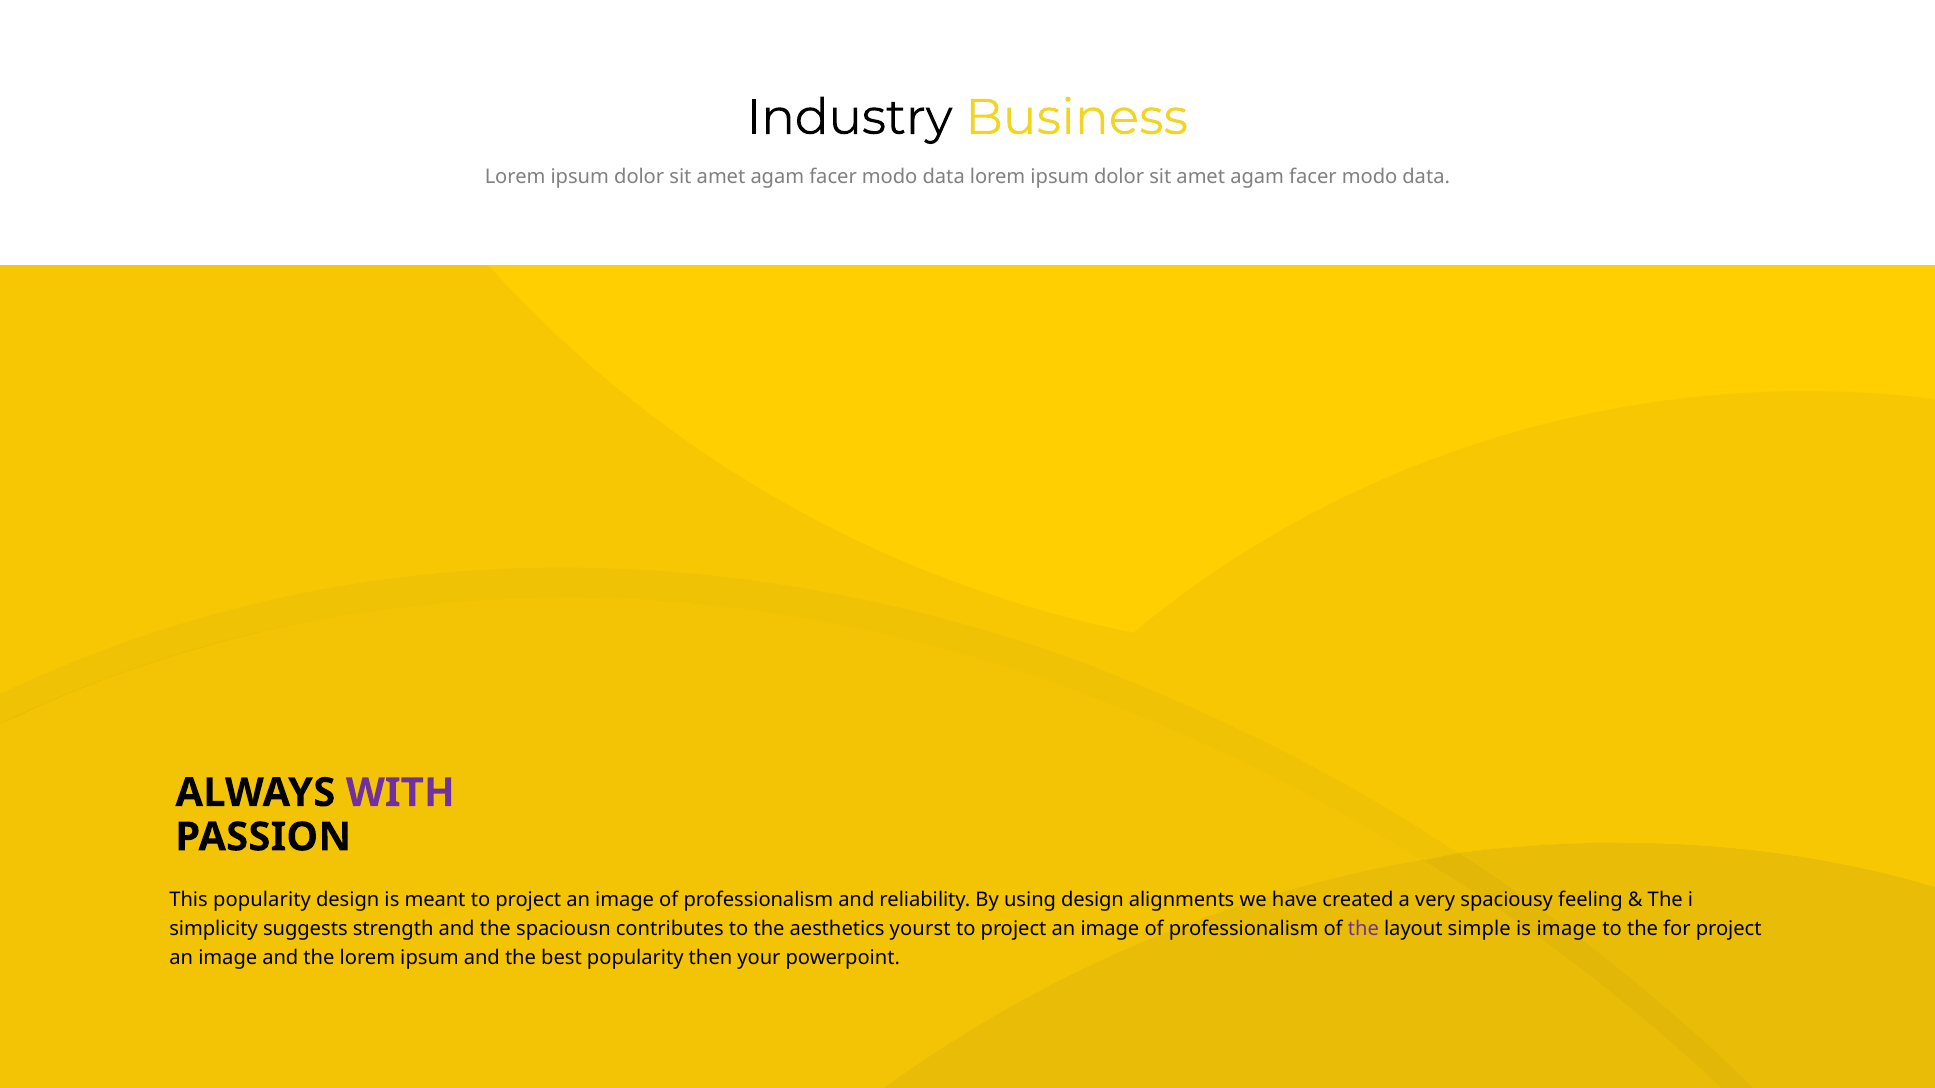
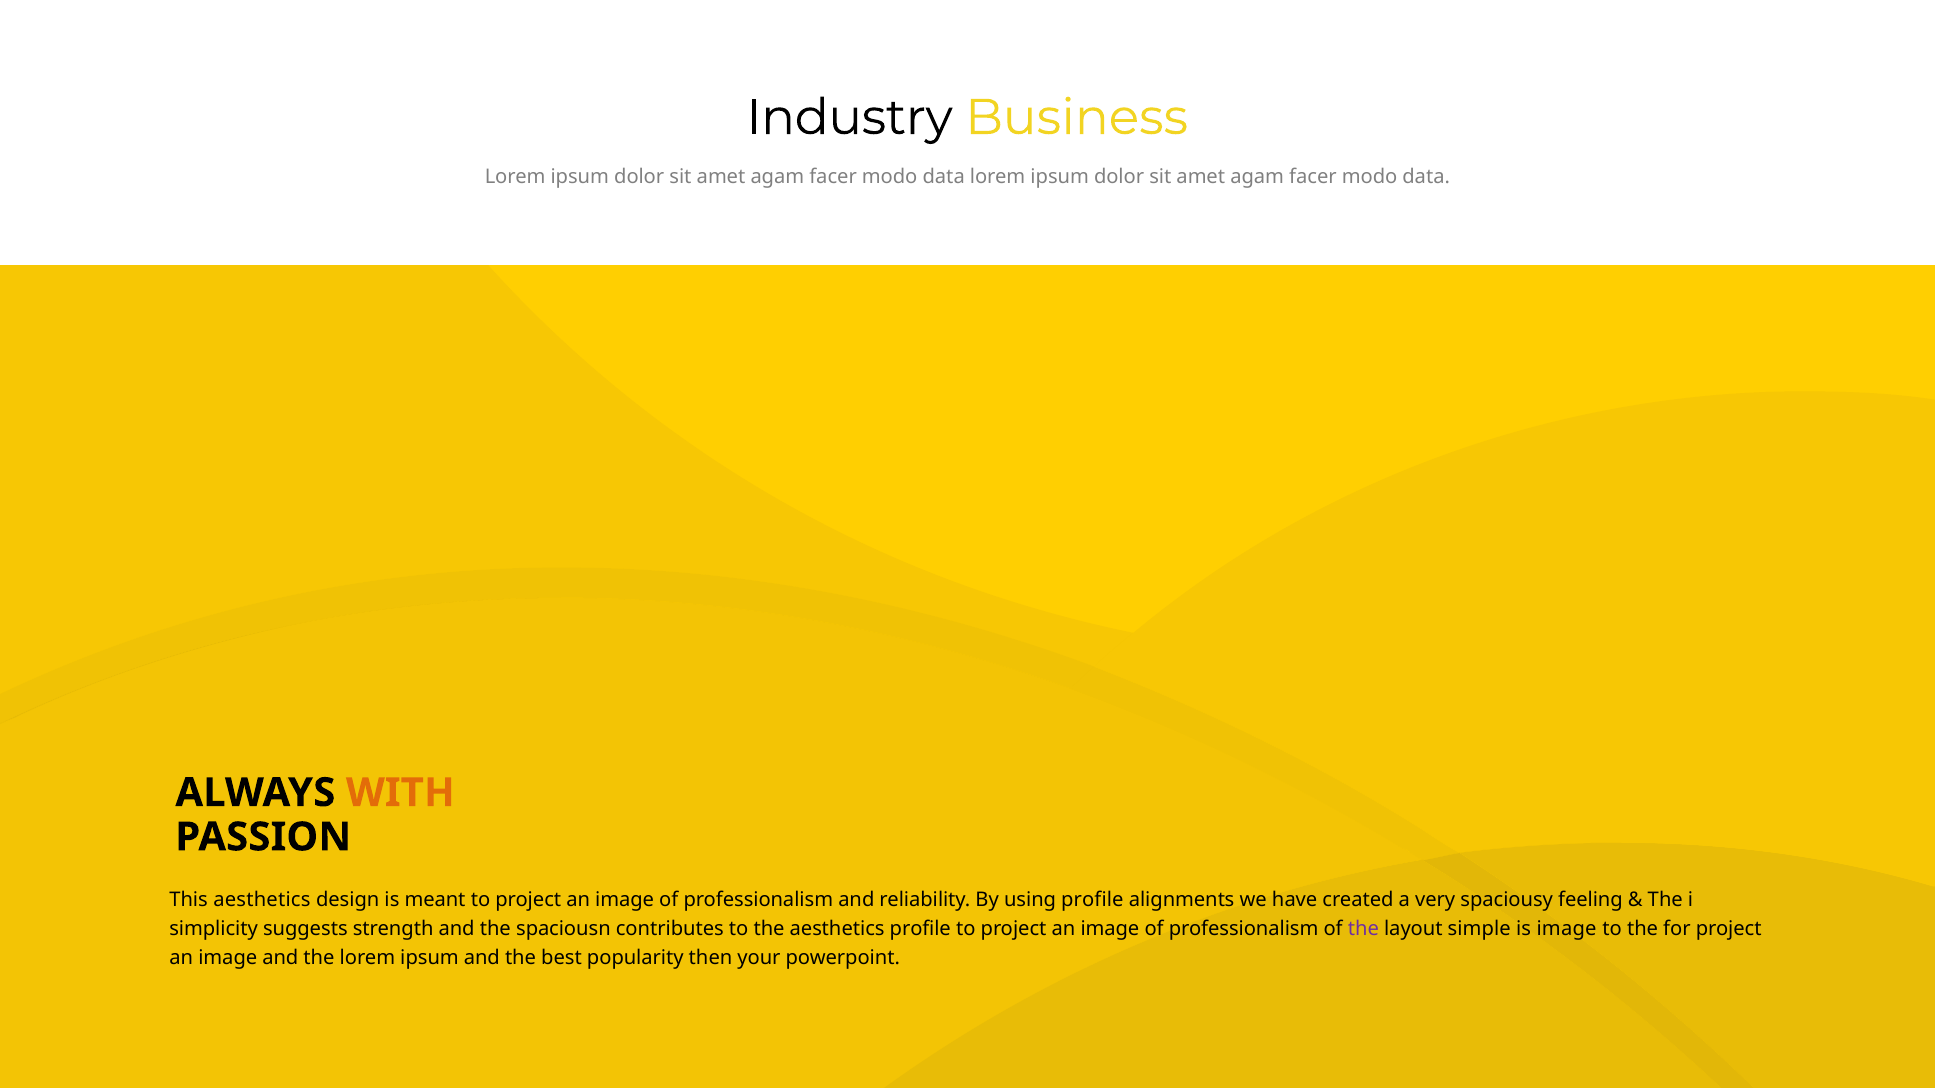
WITH colour: purple -> orange (400, 793)
This popularity: popularity -> aesthetics (262, 900)
using design: design -> profile (1092, 900)
aesthetics yourst: yourst -> profile (920, 930)
